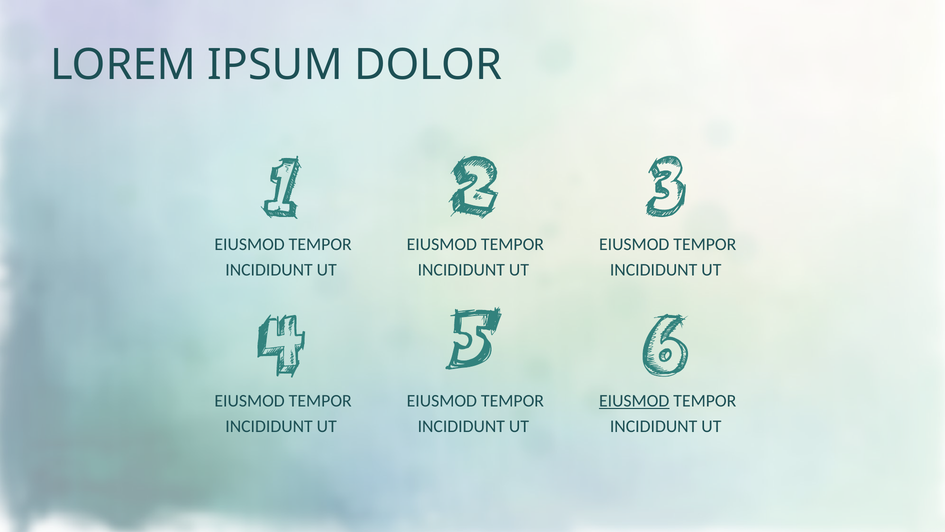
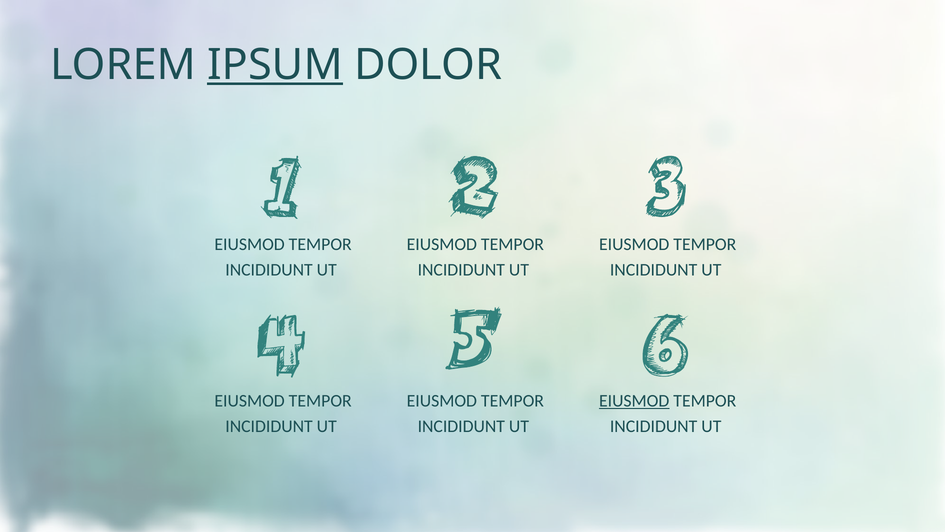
IPSUM underline: none -> present (275, 65)
